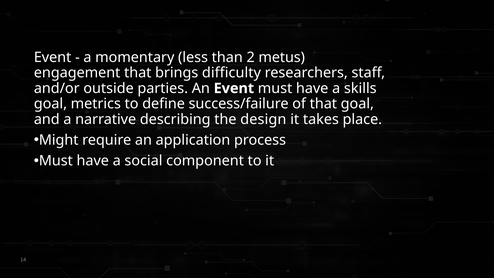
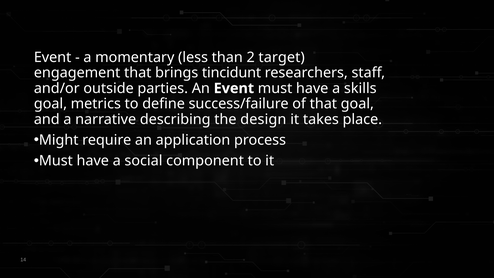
metus: metus -> target (282, 57)
difficulty: difficulty -> tincidunt (232, 73)
